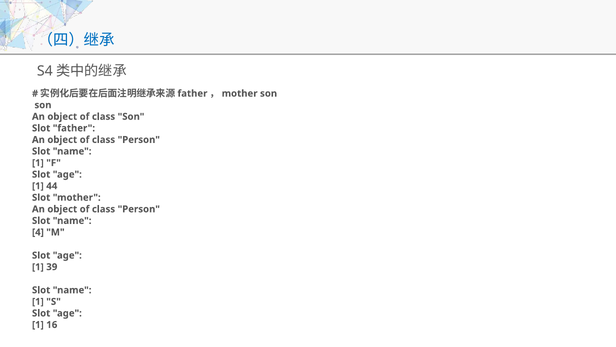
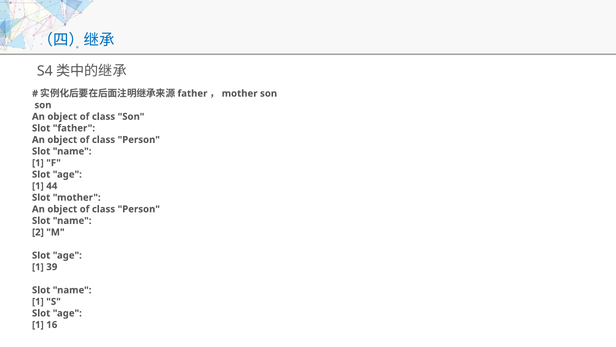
4: 4 -> 2 (38, 232)
